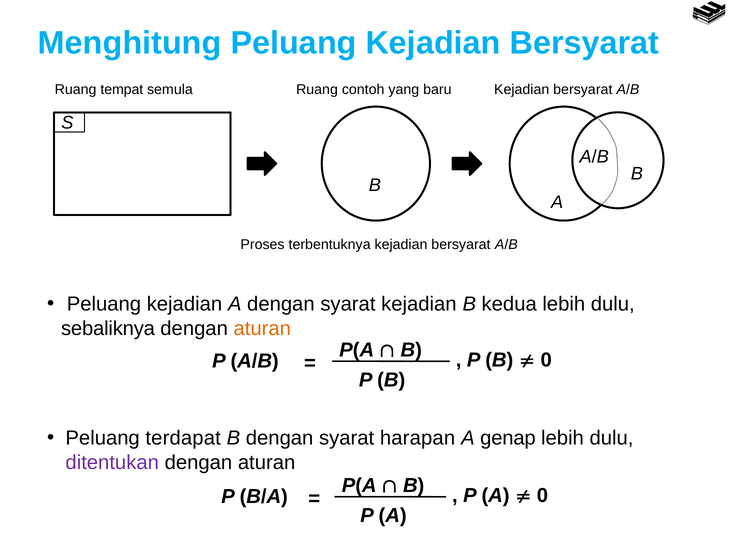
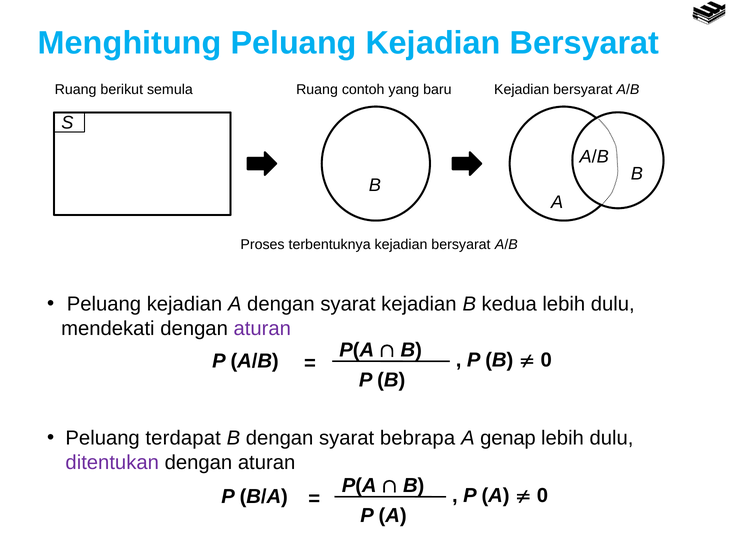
tempat: tempat -> berikut (122, 90)
sebaliknya: sebaliknya -> mendekati (108, 328)
aturan colour: orange -> purple (262, 328)
harapan: harapan -> bebrapa (418, 438)
